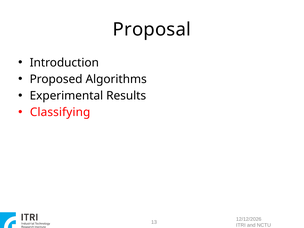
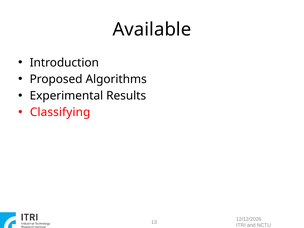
Proposal: Proposal -> Available (152, 29)
